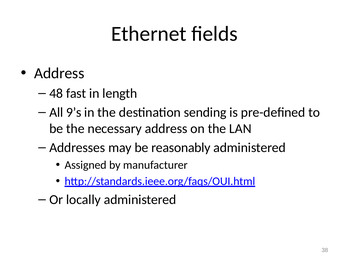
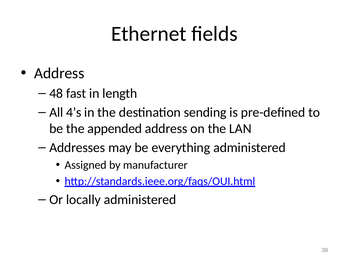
9’s: 9’s -> 4’s (74, 112)
necessary: necessary -> appended (115, 129)
reasonably: reasonably -> everything (181, 148)
